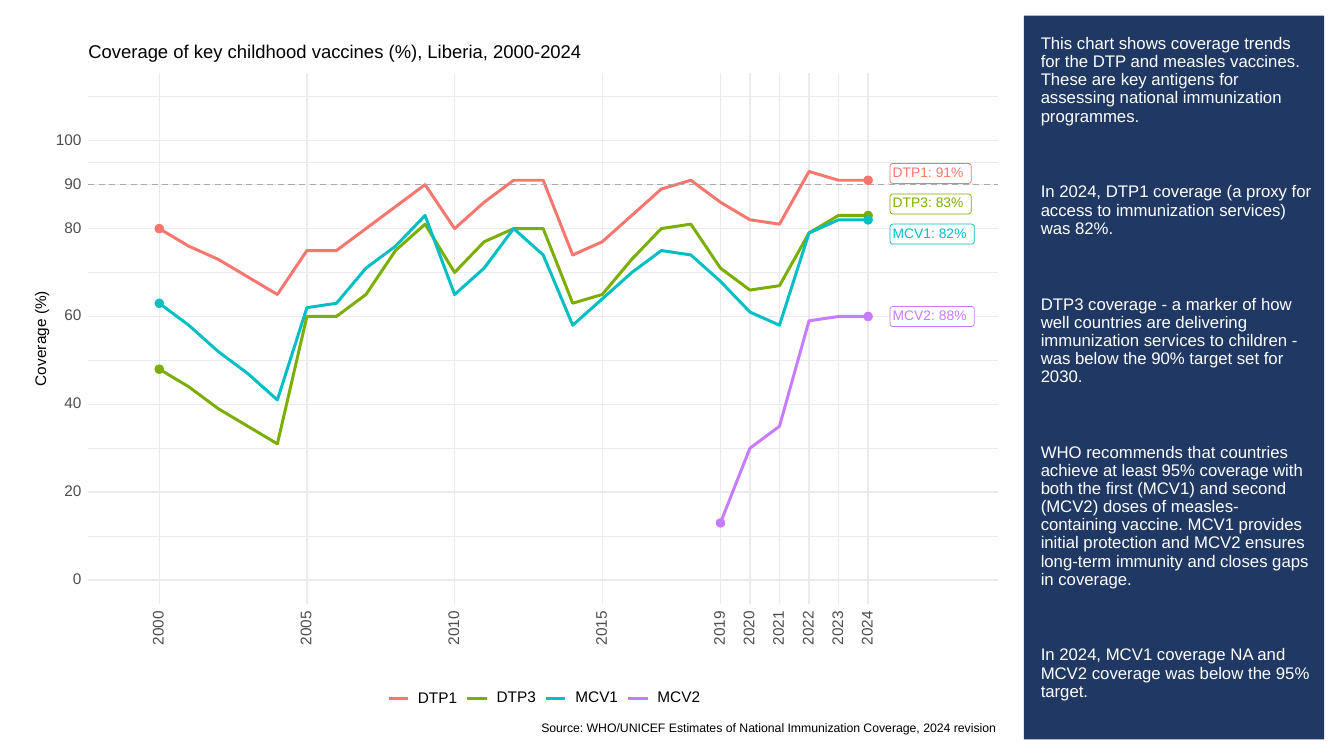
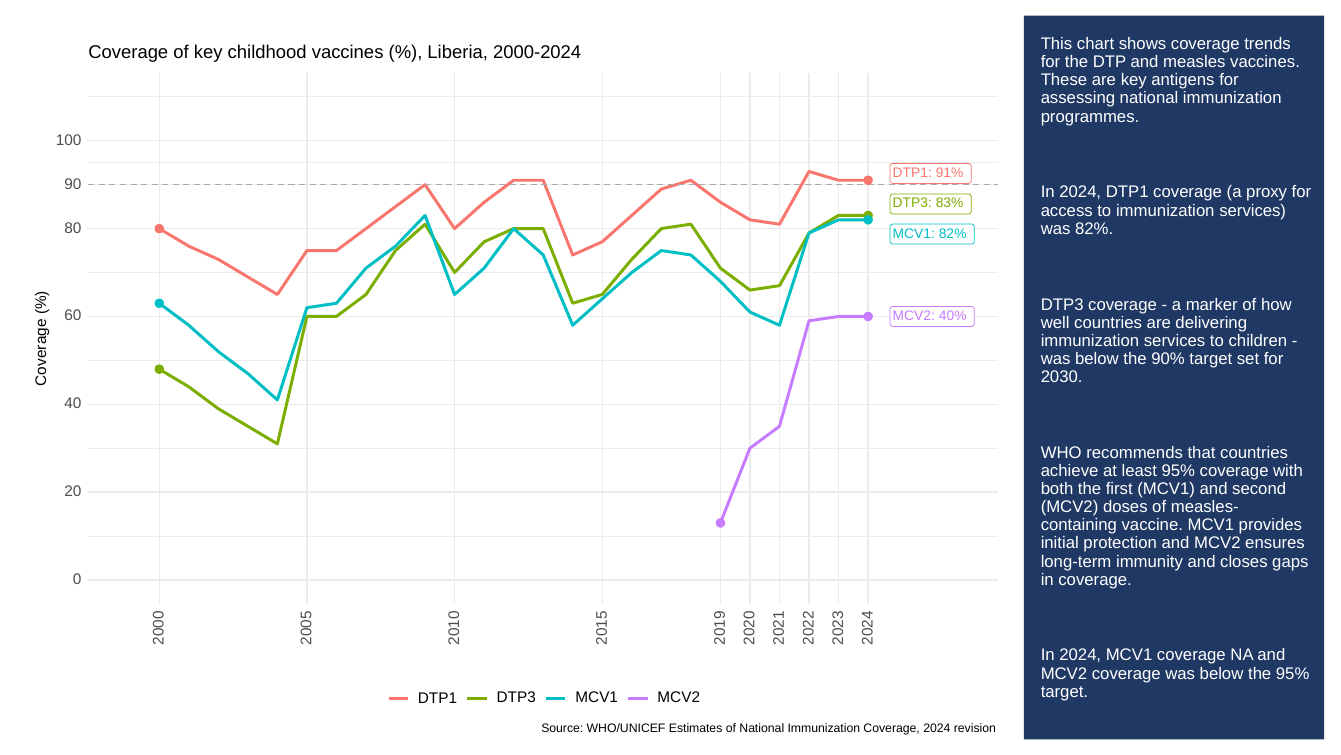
88%: 88% -> 40% (953, 316)
